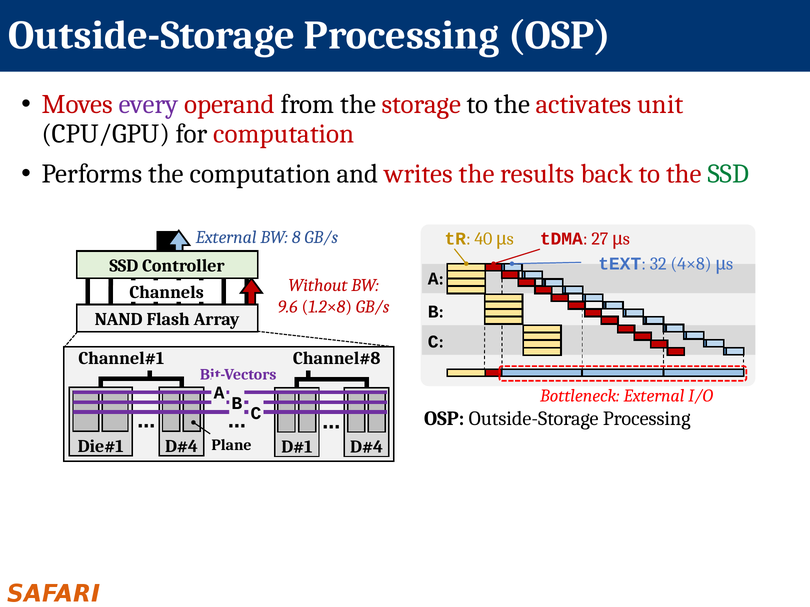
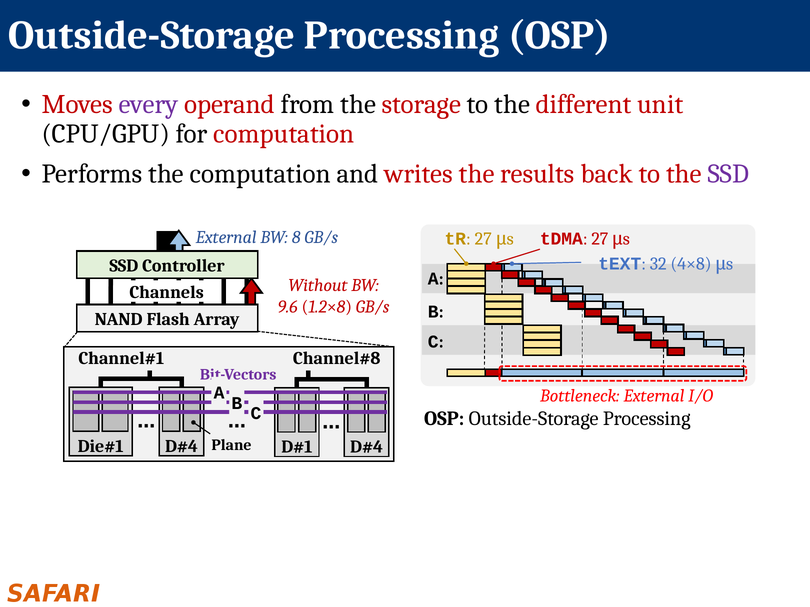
activates: activates -> different (584, 105)
SSD colour: green -> purple (728, 174)
tR 40: 40 -> 27 (483, 239)
